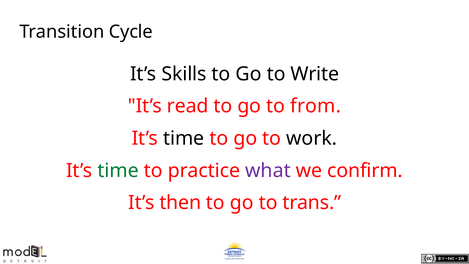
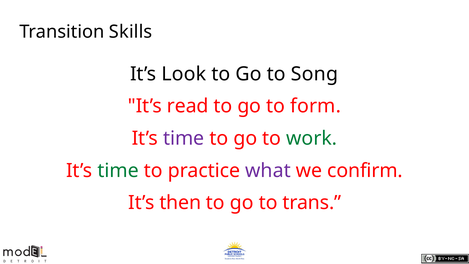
Cycle: Cycle -> Skills (131, 32)
Skills: Skills -> Look (184, 74)
Write: Write -> Song (315, 74)
from: from -> form (316, 106)
time colour: black -> purple (184, 138)
work colour: black -> green (312, 138)
